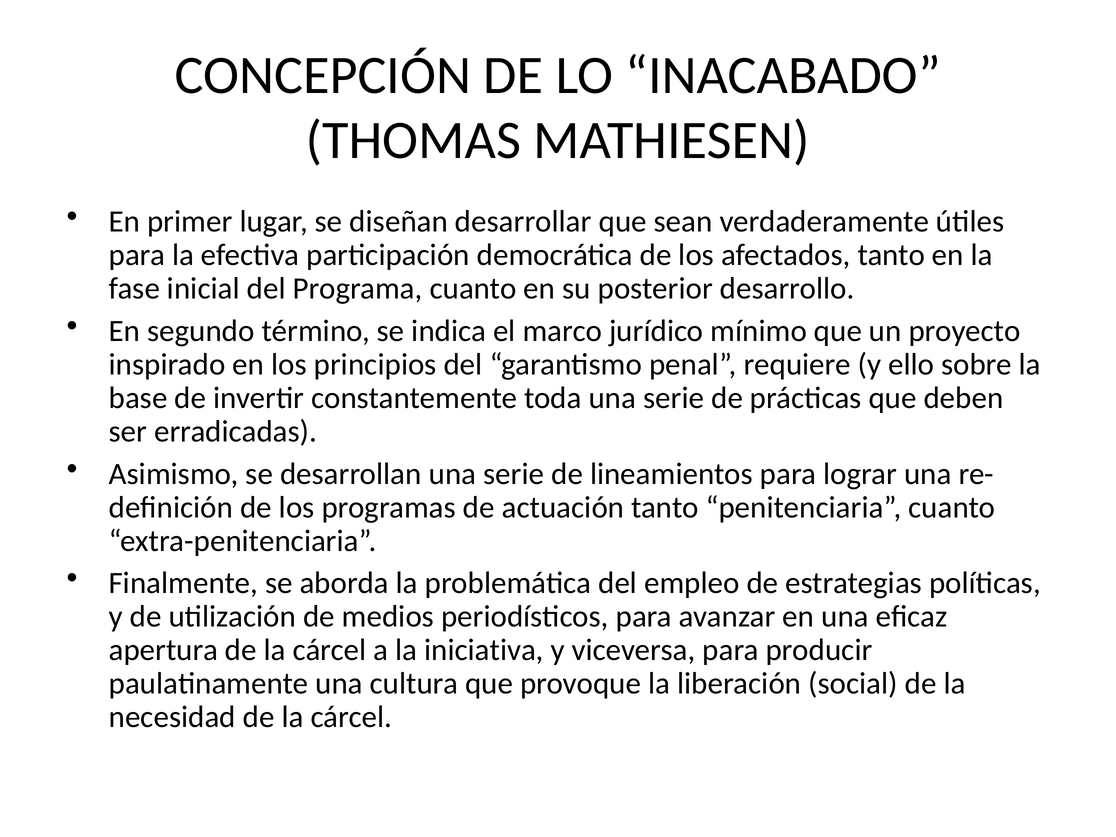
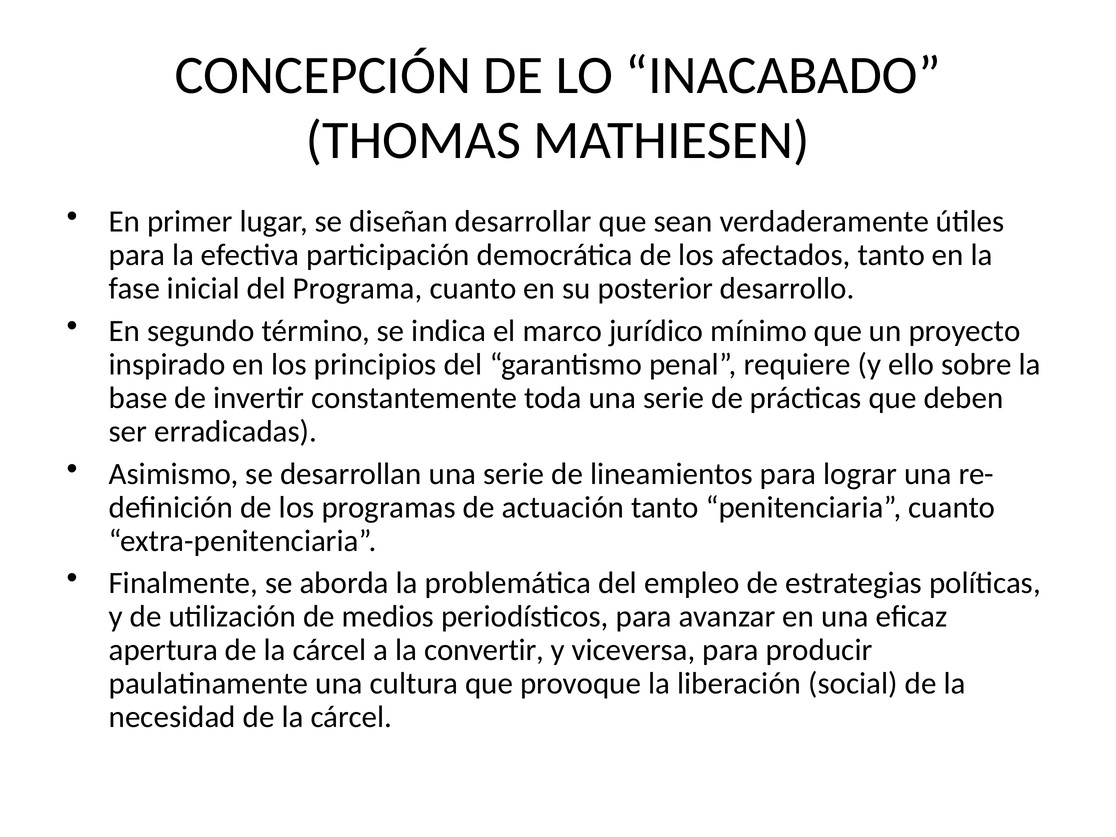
iniciativa: iniciativa -> convertir (484, 650)
